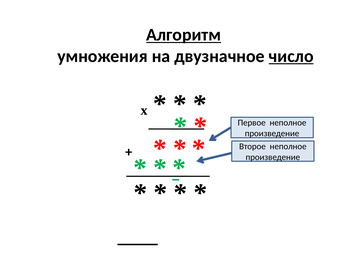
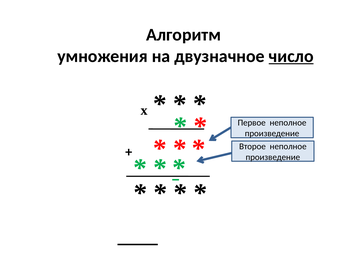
Алгоритм underline: present -> none (184, 35)
